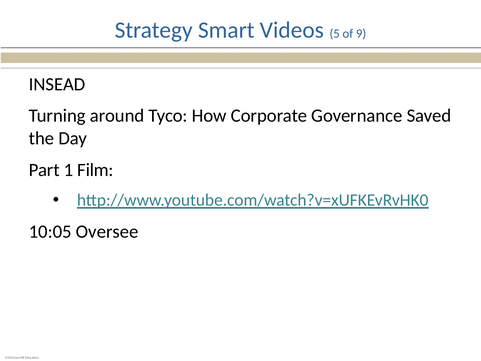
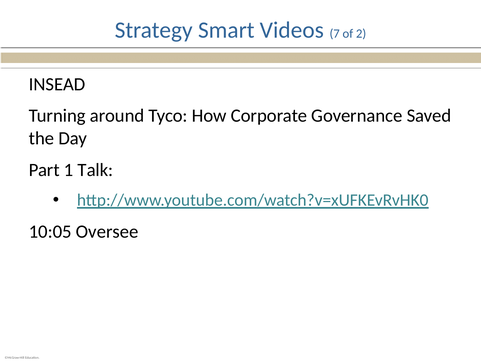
5: 5 -> 7 (335, 34)
9: 9 -> 2 (361, 34)
Film: Film -> Talk (95, 170)
